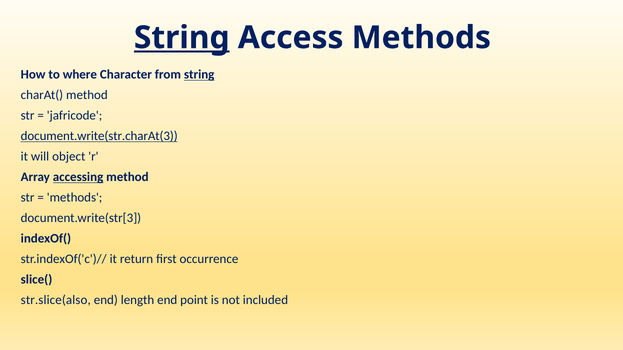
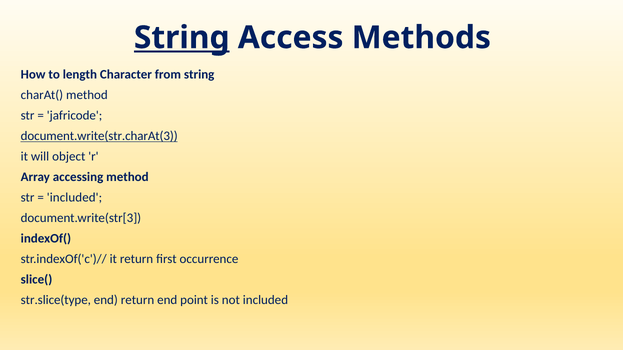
where: where -> length (80, 75)
string underline: present -> none (199, 75)
accessing underline: present -> none (78, 177)
methods: methods -> included (75, 198)
str.slice(also: str.slice(also -> str.slice(type (56, 300)
end length: length -> return (138, 300)
